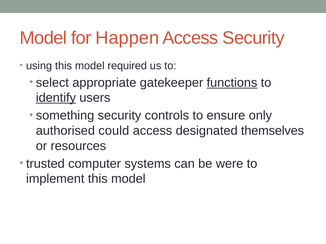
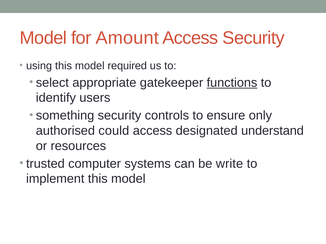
Happen: Happen -> Amount (127, 38)
identify underline: present -> none (56, 98)
themselves: themselves -> understand (272, 131)
were: were -> write (229, 164)
